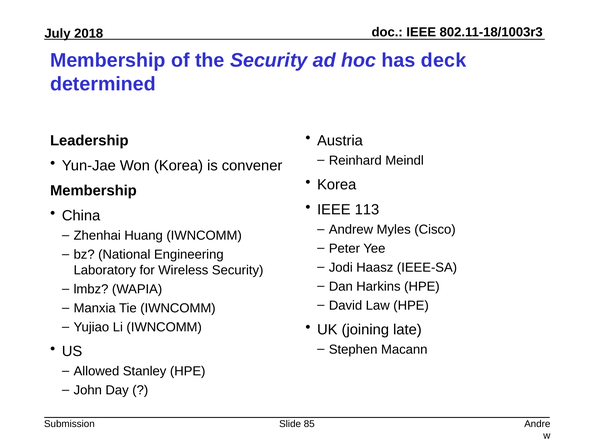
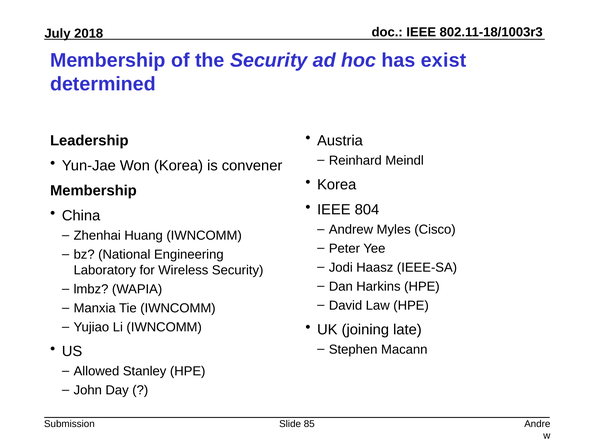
deck: deck -> exist (444, 60)
113: 113 -> 804 (367, 209)
